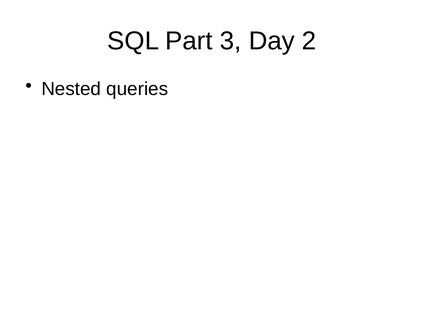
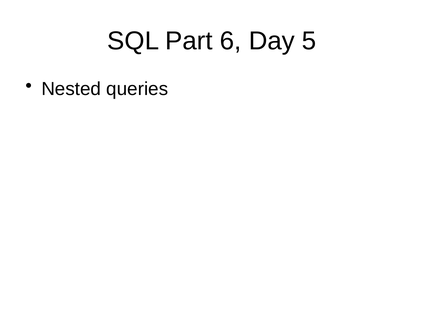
3: 3 -> 6 (231, 41)
2: 2 -> 5 (309, 41)
